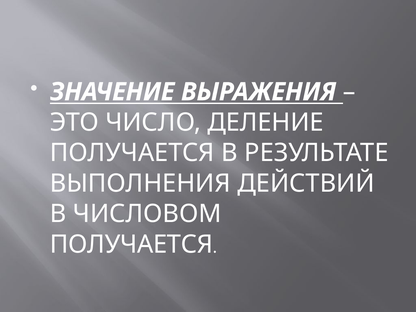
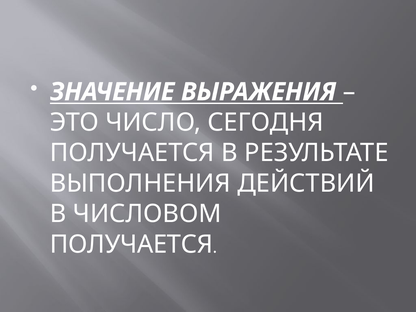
ДЕЛЕНИЕ: ДЕЛЕНИЕ -> СЕГОДНЯ (265, 122)
